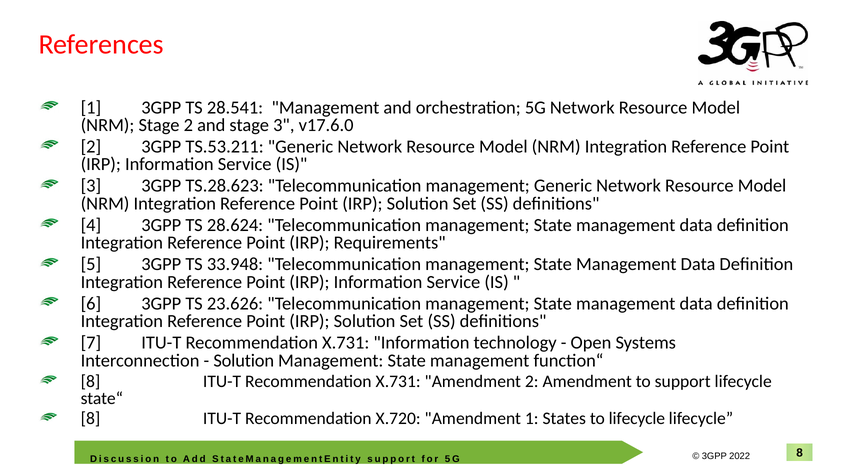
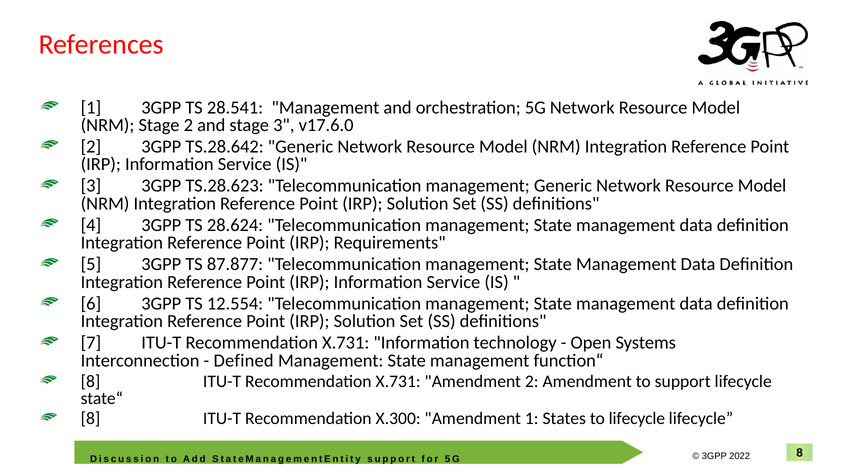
TS.53.211: TS.53.211 -> TS.28.642 (225, 147)
33.948: 33.948 -> 87.877 (235, 264)
23.626: 23.626 -> 12.554 (235, 304)
Solution: Solution -> Defined (244, 361)
X.720: X.720 -> X.300 (398, 419)
